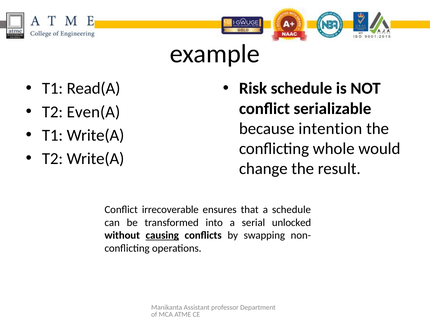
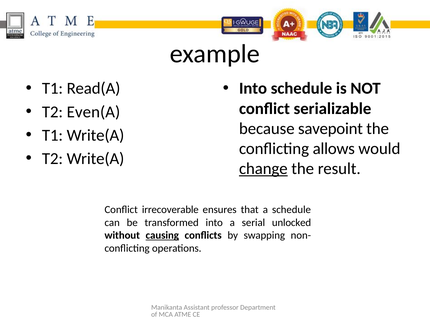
Risk: Risk -> Into (253, 89)
intention: intention -> savepoint (330, 129)
whole: whole -> allows (334, 149)
change underline: none -> present (263, 169)
